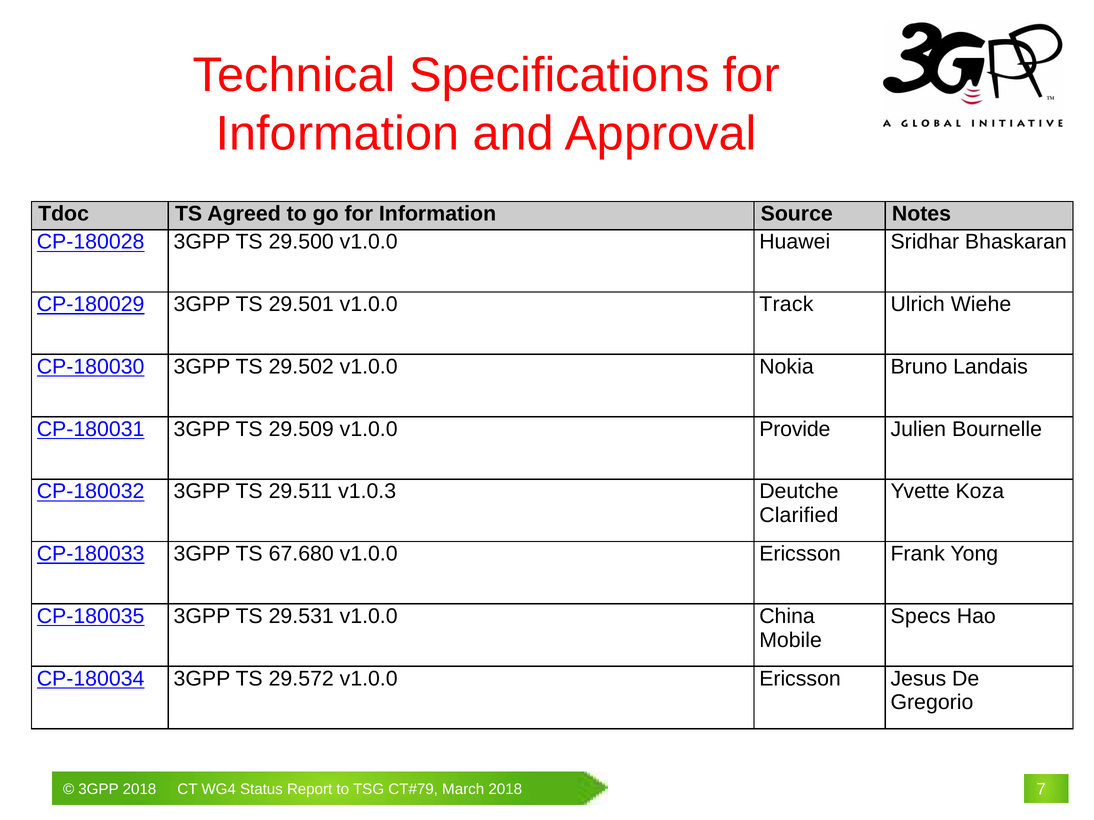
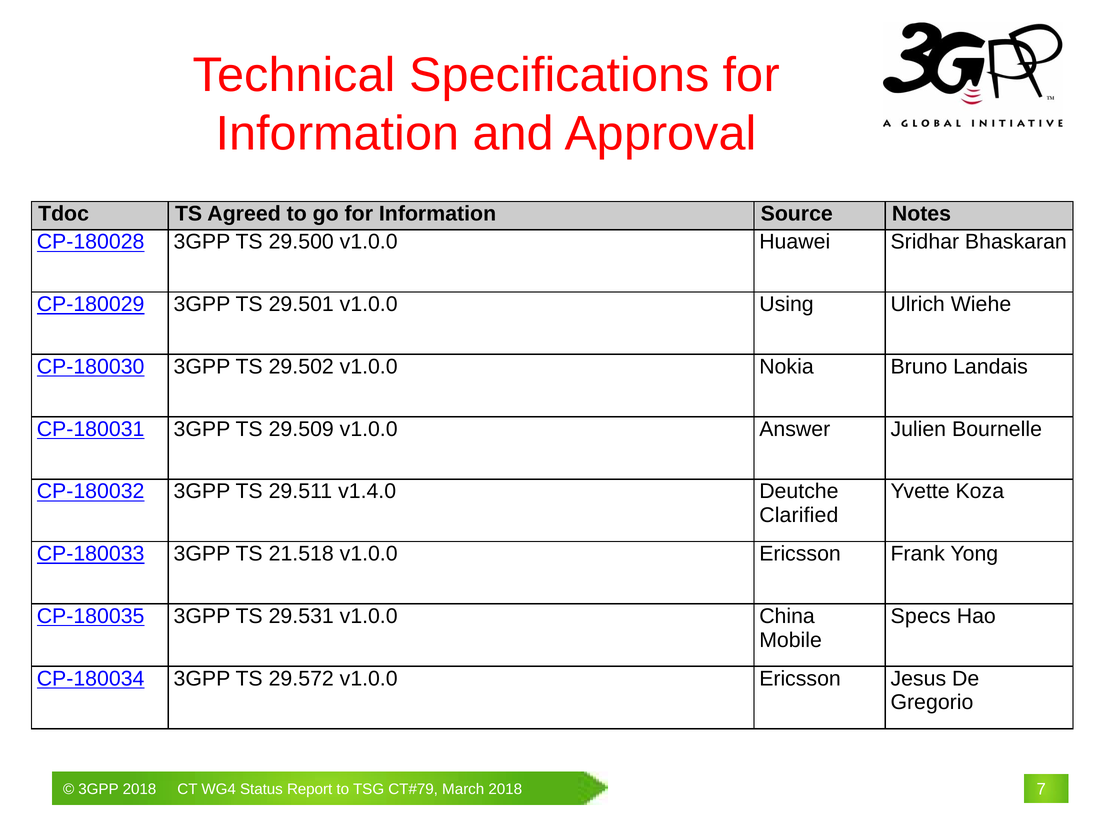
Track: Track -> Using (786, 305)
Provide: Provide -> Answer (795, 429)
v1.0.3: v1.0.3 -> v1.4.0 (367, 492)
67.680: 67.680 -> 21.518 (301, 554)
